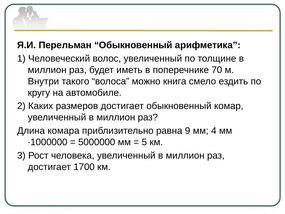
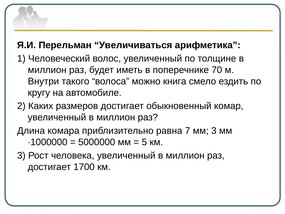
Перельман Обыкновенный: Обыкновенный -> Увеличиваться (133, 45)
9: 9 -> 7 (188, 131)
мм 4: 4 -> 3 (214, 131)
